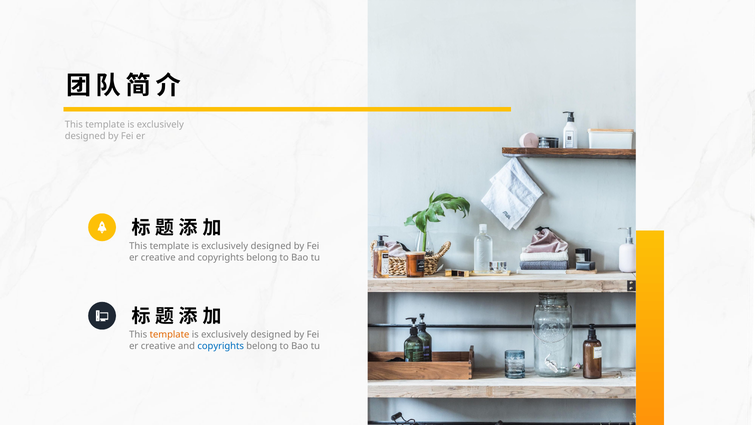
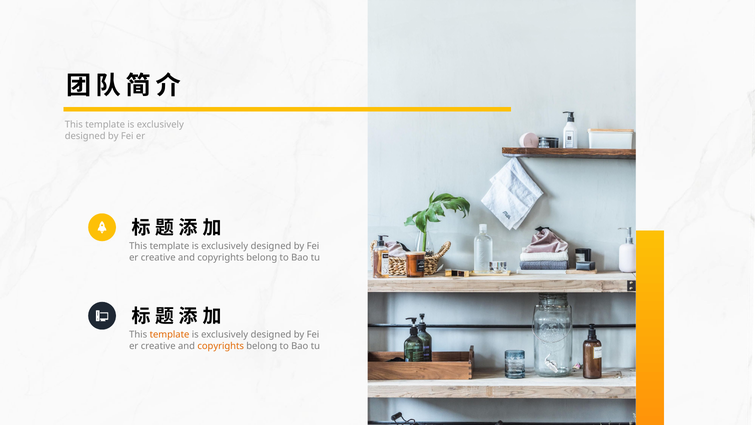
copyrights colour: blue -> orange (221, 346)
